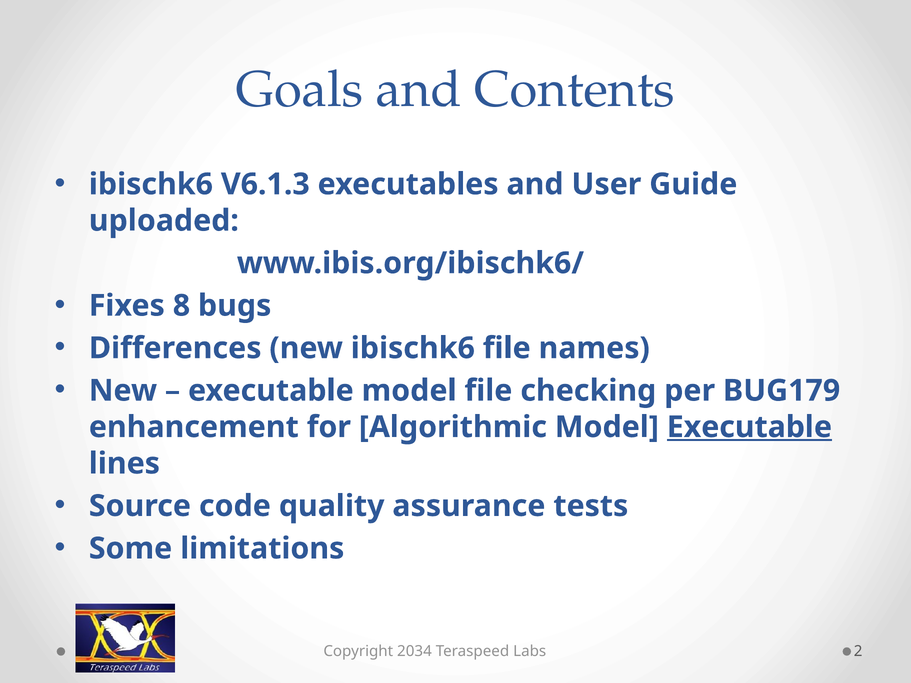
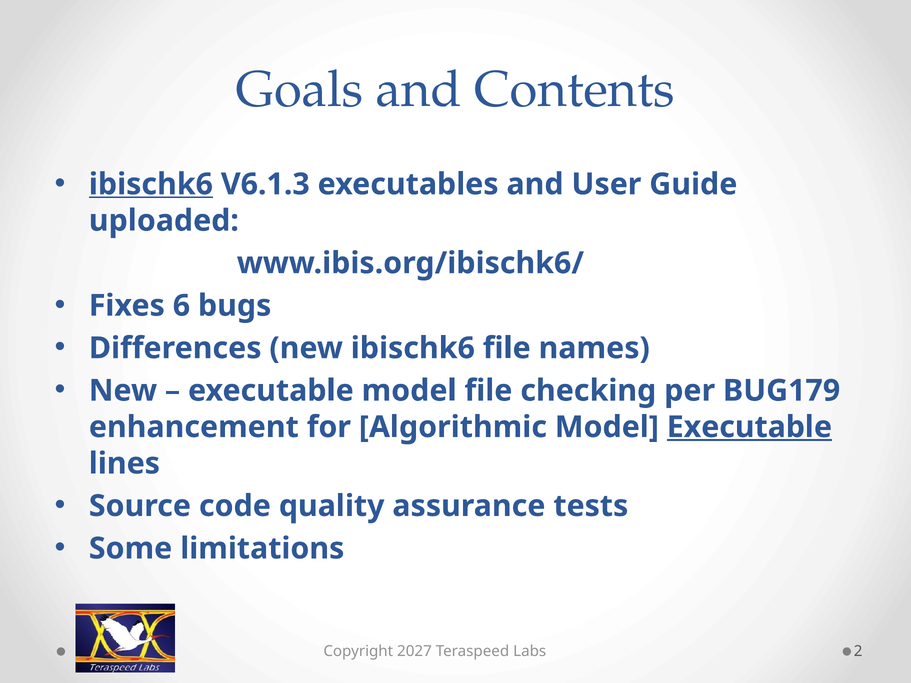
ibischk6 underline: none -> present (151, 184)
8: 8 -> 6 (181, 306)
2034: 2034 -> 2027 (414, 652)
